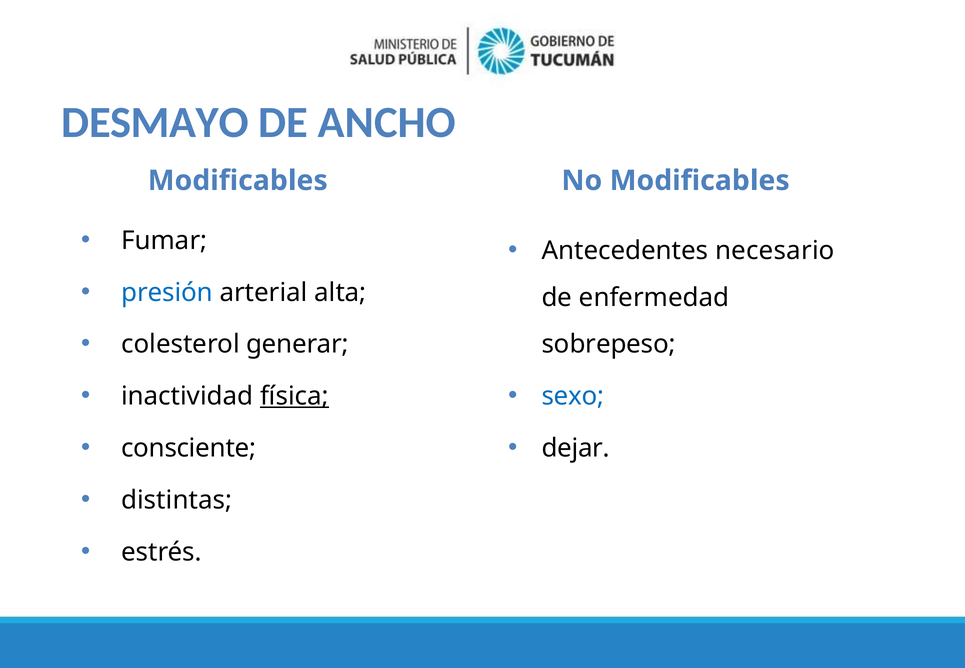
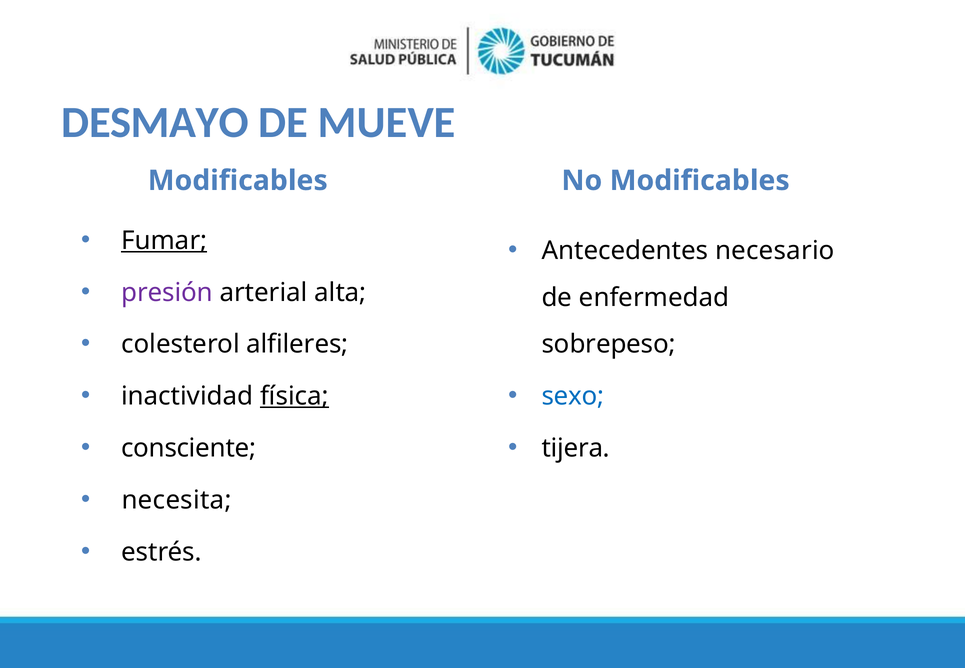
ANCHO: ANCHO -> MUEVE (387, 122)
Fumar underline: none -> present (164, 241)
presión colour: blue -> purple (167, 292)
generar: generar -> alfileres (297, 344)
dejar: dejar -> tijera (576, 448)
distintas: distintas -> necesita (177, 500)
